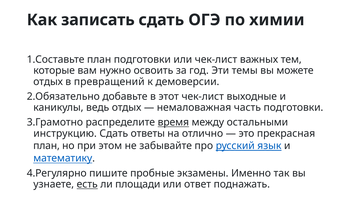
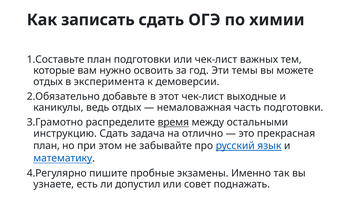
превращений: превращений -> эксперимента (109, 81)
ответы: ответы -> задача (148, 133)
есть underline: present -> none (87, 184)
площади: площади -> допустил (138, 184)
ответ: ответ -> совет (198, 184)
